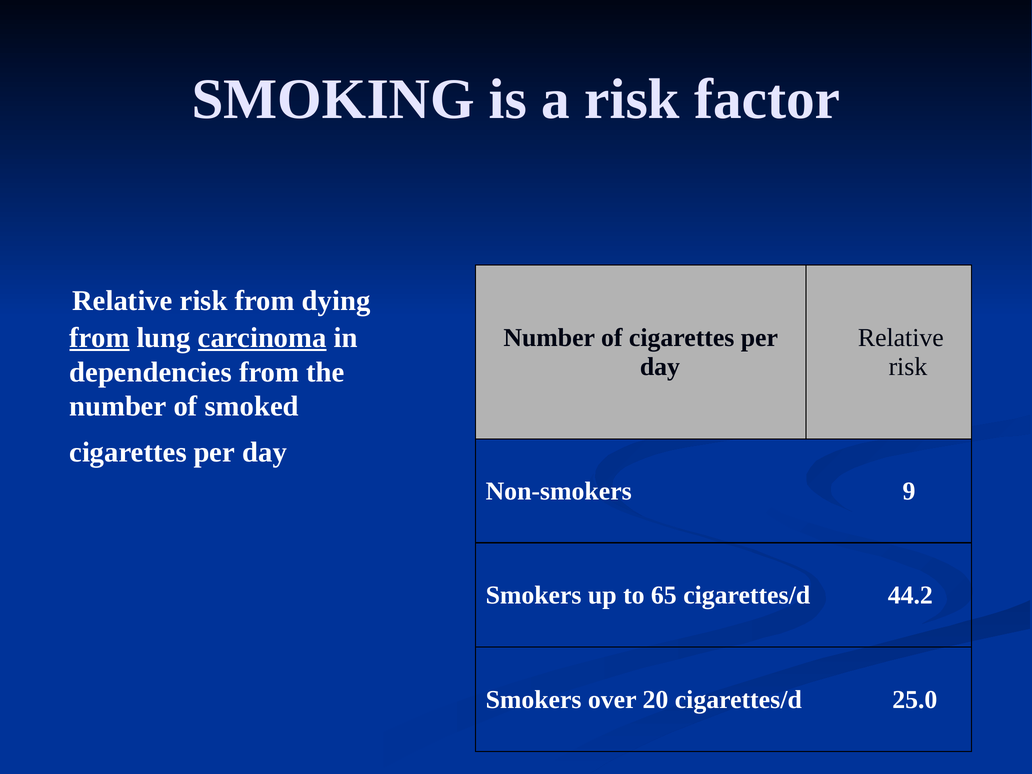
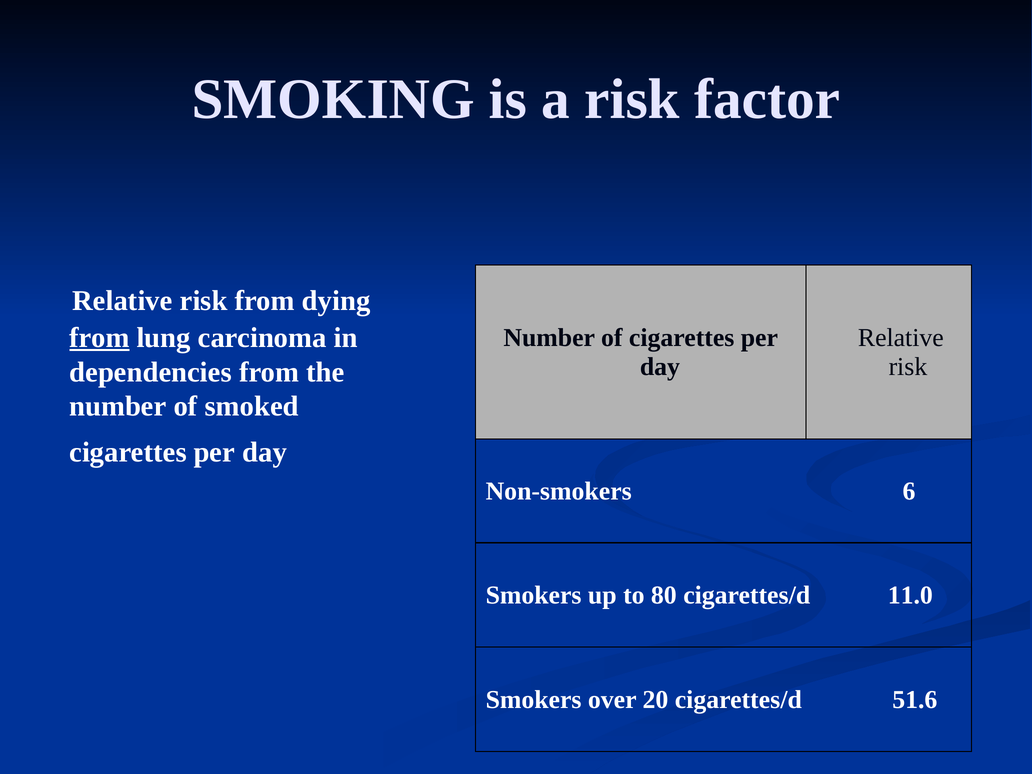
carcinoma underline: present -> none (262, 338)
9: 9 -> 6 (909, 491)
65: 65 -> 80 (664, 595)
44.2: 44.2 -> 11.0 (910, 595)
25.0: 25.0 -> 51.6 (915, 700)
